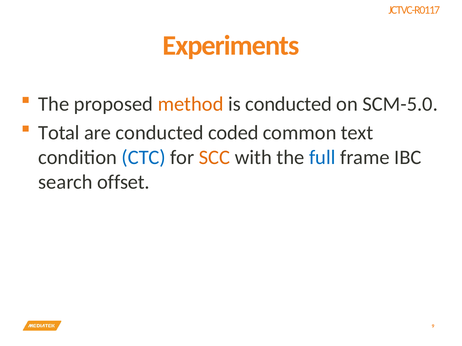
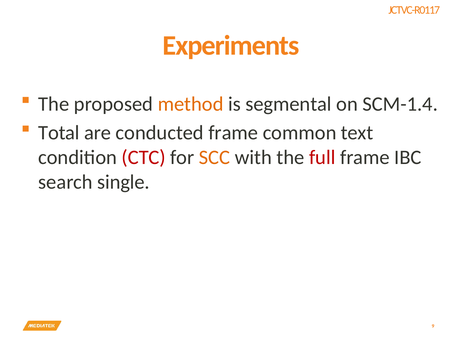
is conducted: conducted -> segmental (289, 104)
SCM-5.0: SCM-5.0 -> SCM-1.4 (400, 104)
conducted coded: coded -> frame (233, 133)
CTC colour: blue -> red (144, 158)
full colour: blue -> red (322, 158)
offset: offset -> single (124, 182)
